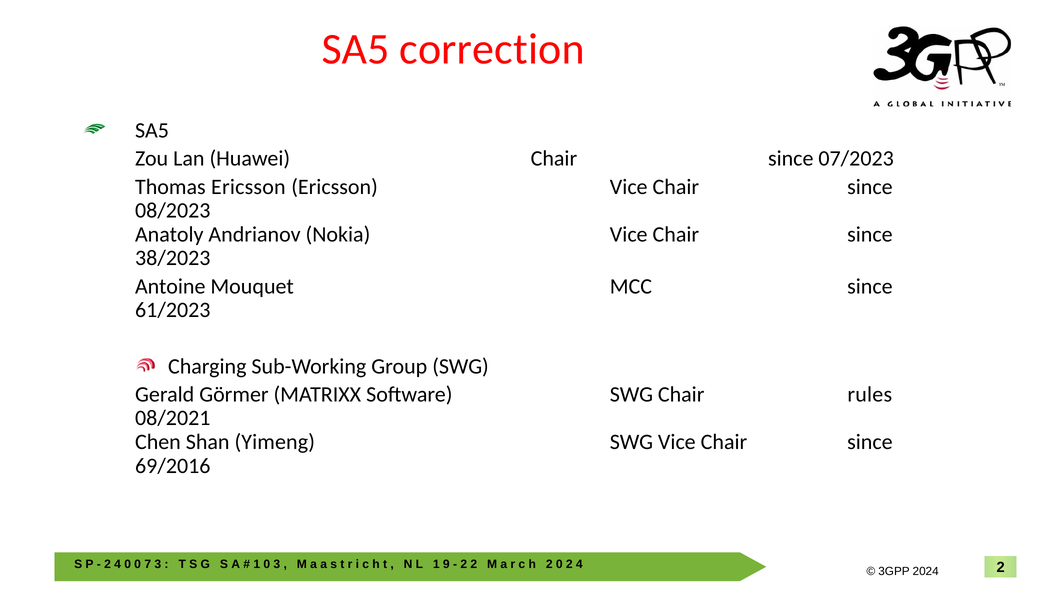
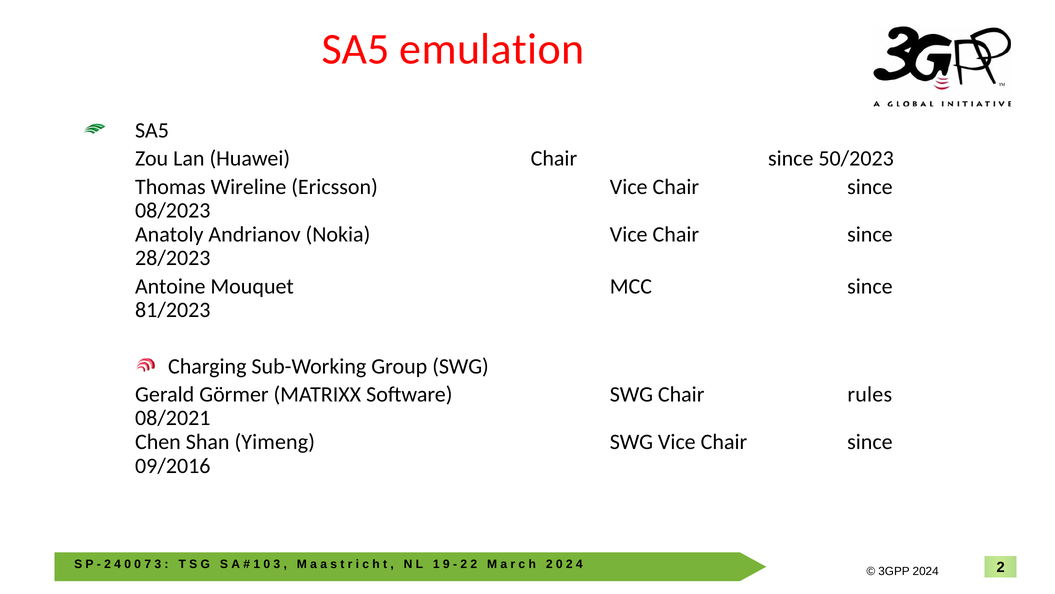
correction: correction -> emulation (492, 49)
07/2023: 07/2023 -> 50/2023 (856, 158)
Thomas Ericsson: Ericsson -> Wireline (248, 187)
38/2023: 38/2023 -> 28/2023 (173, 258)
61/2023: 61/2023 -> 81/2023 (173, 310)
69/2016: 69/2016 -> 09/2016 (173, 465)
